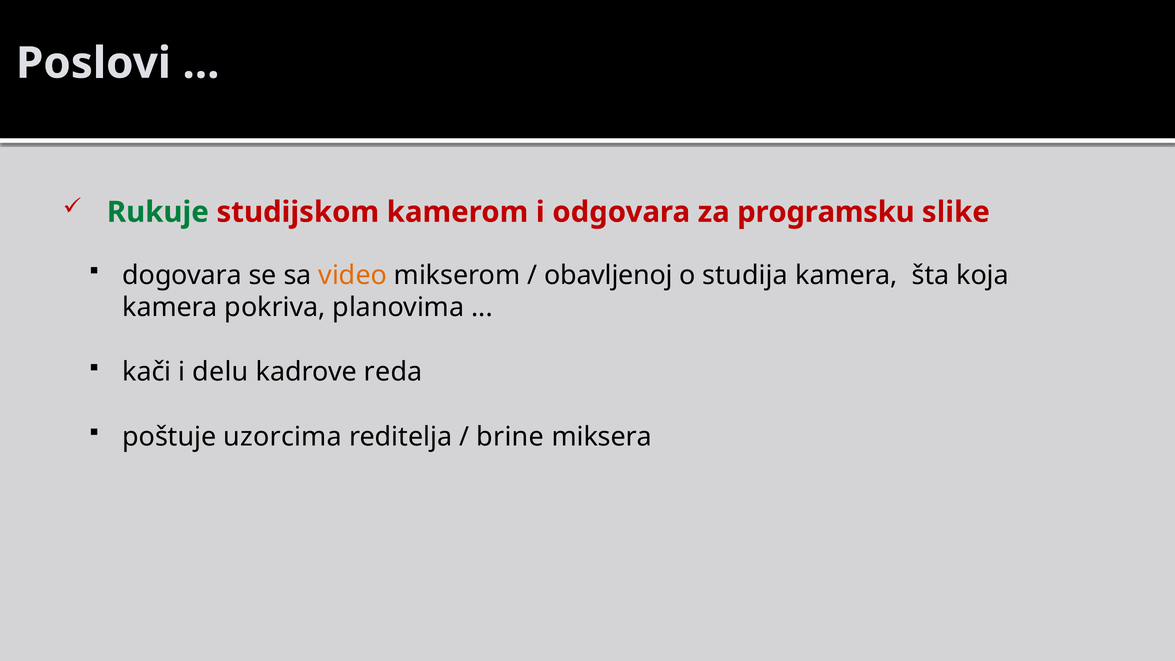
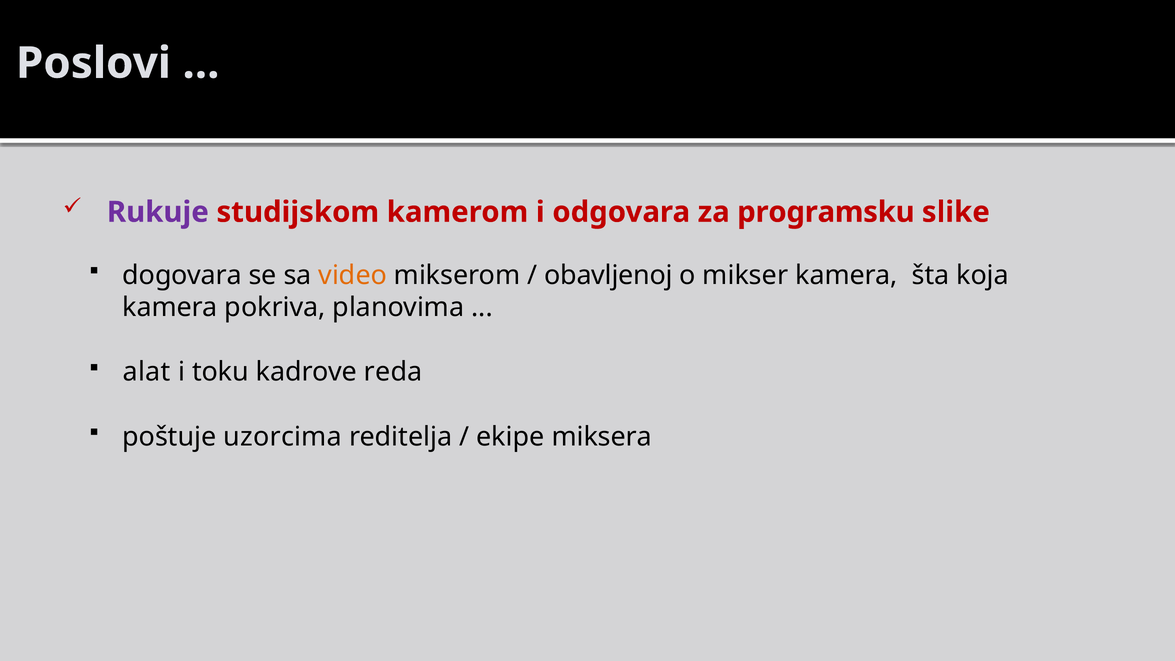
Rukuje colour: green -> purple (158, 212)
studija: studija -> mikser (745, 275)
kači: kači -> alat (147, 372)
delu: delu -> toku (221, 372)
brine: brine -> ekipe (510, 437)
